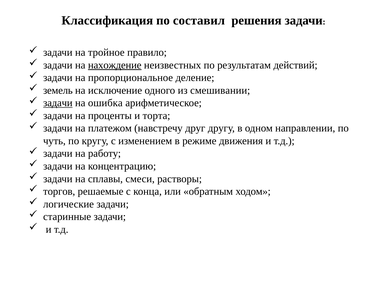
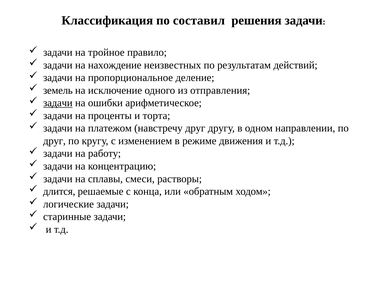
нахождение underline: present -> none (115, 65)
смешивании: смешивании -> отправления (220, 90)
ошибка: ошибка -> ошибки (105, 103)
чуть: чуть -> друг (54, 141)
торгов: торгов -> длится (59, 191)
